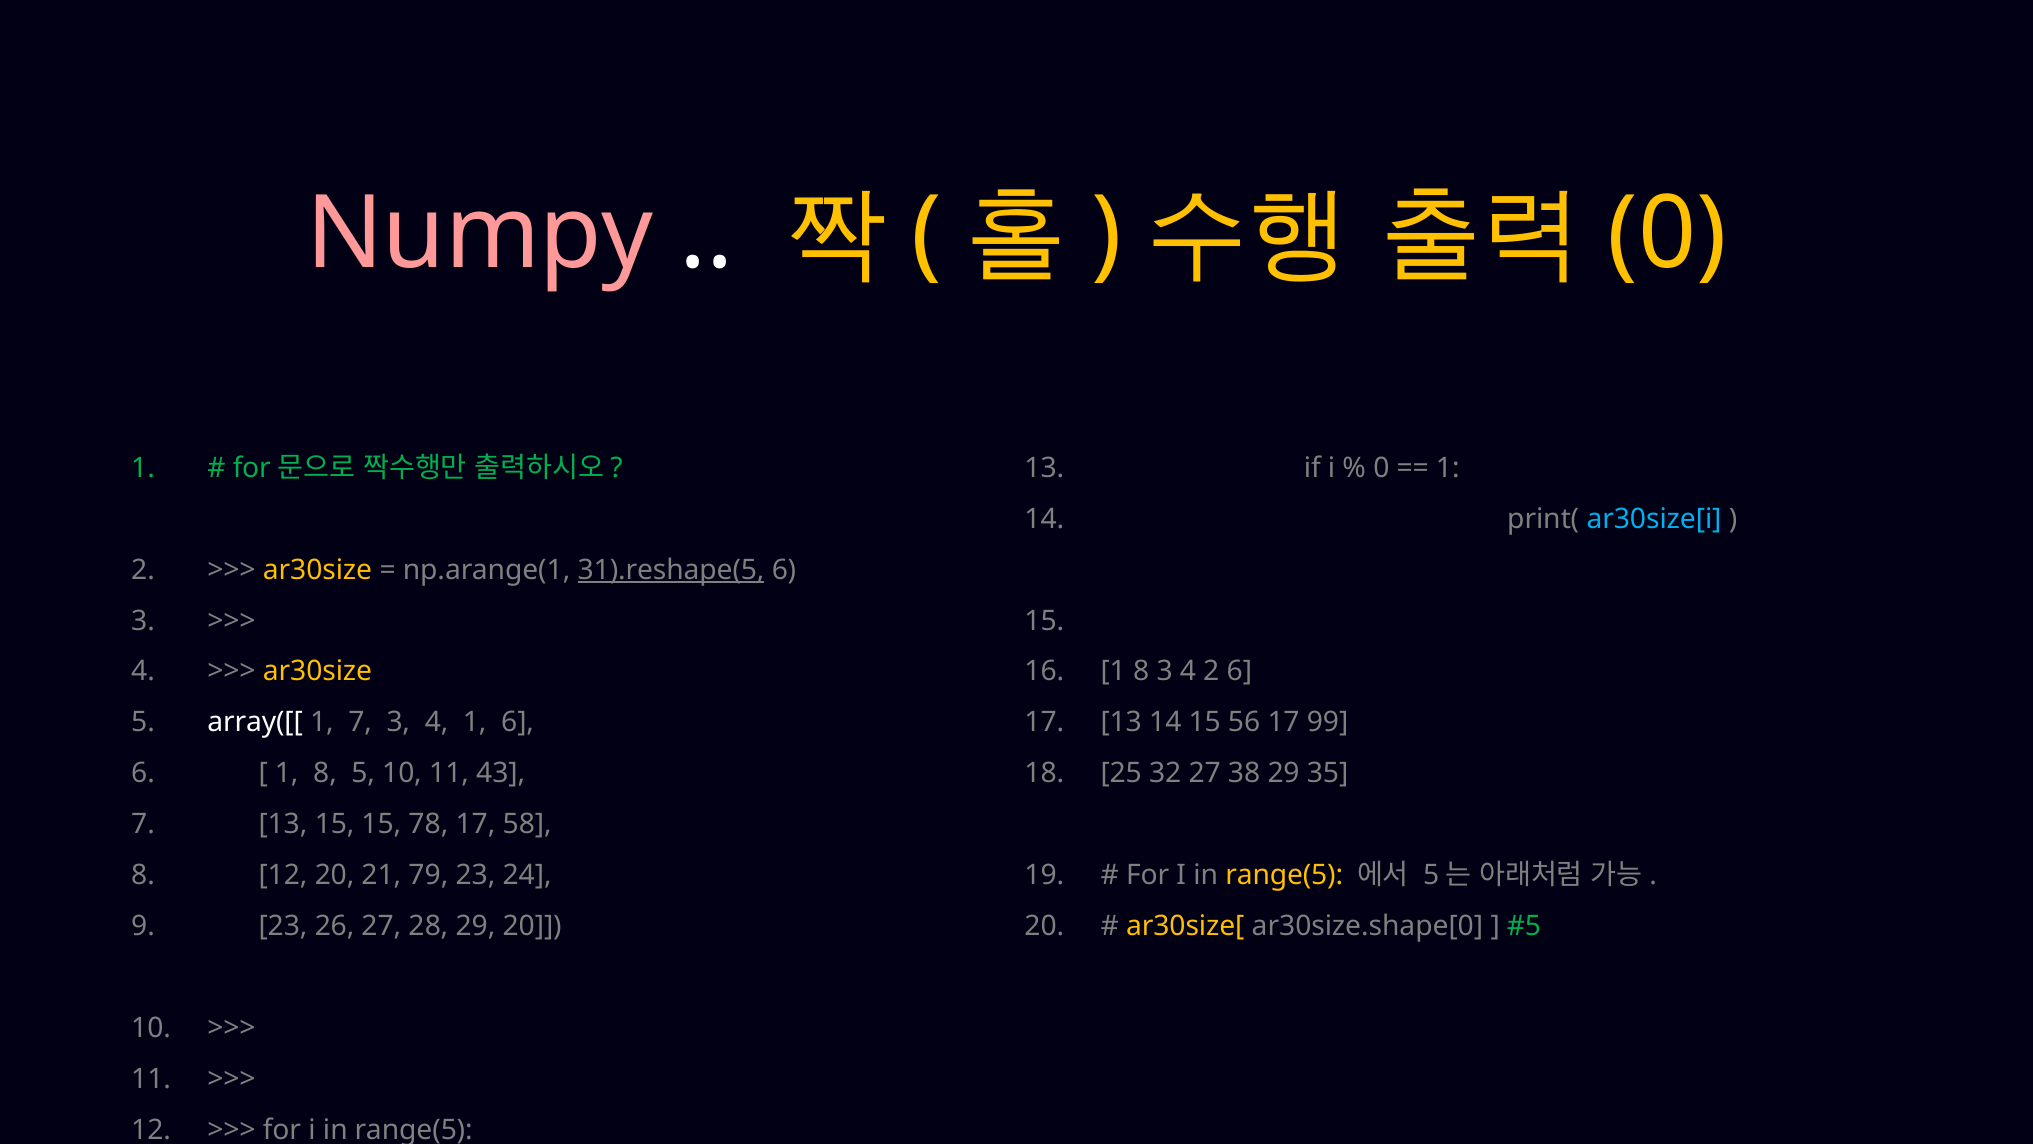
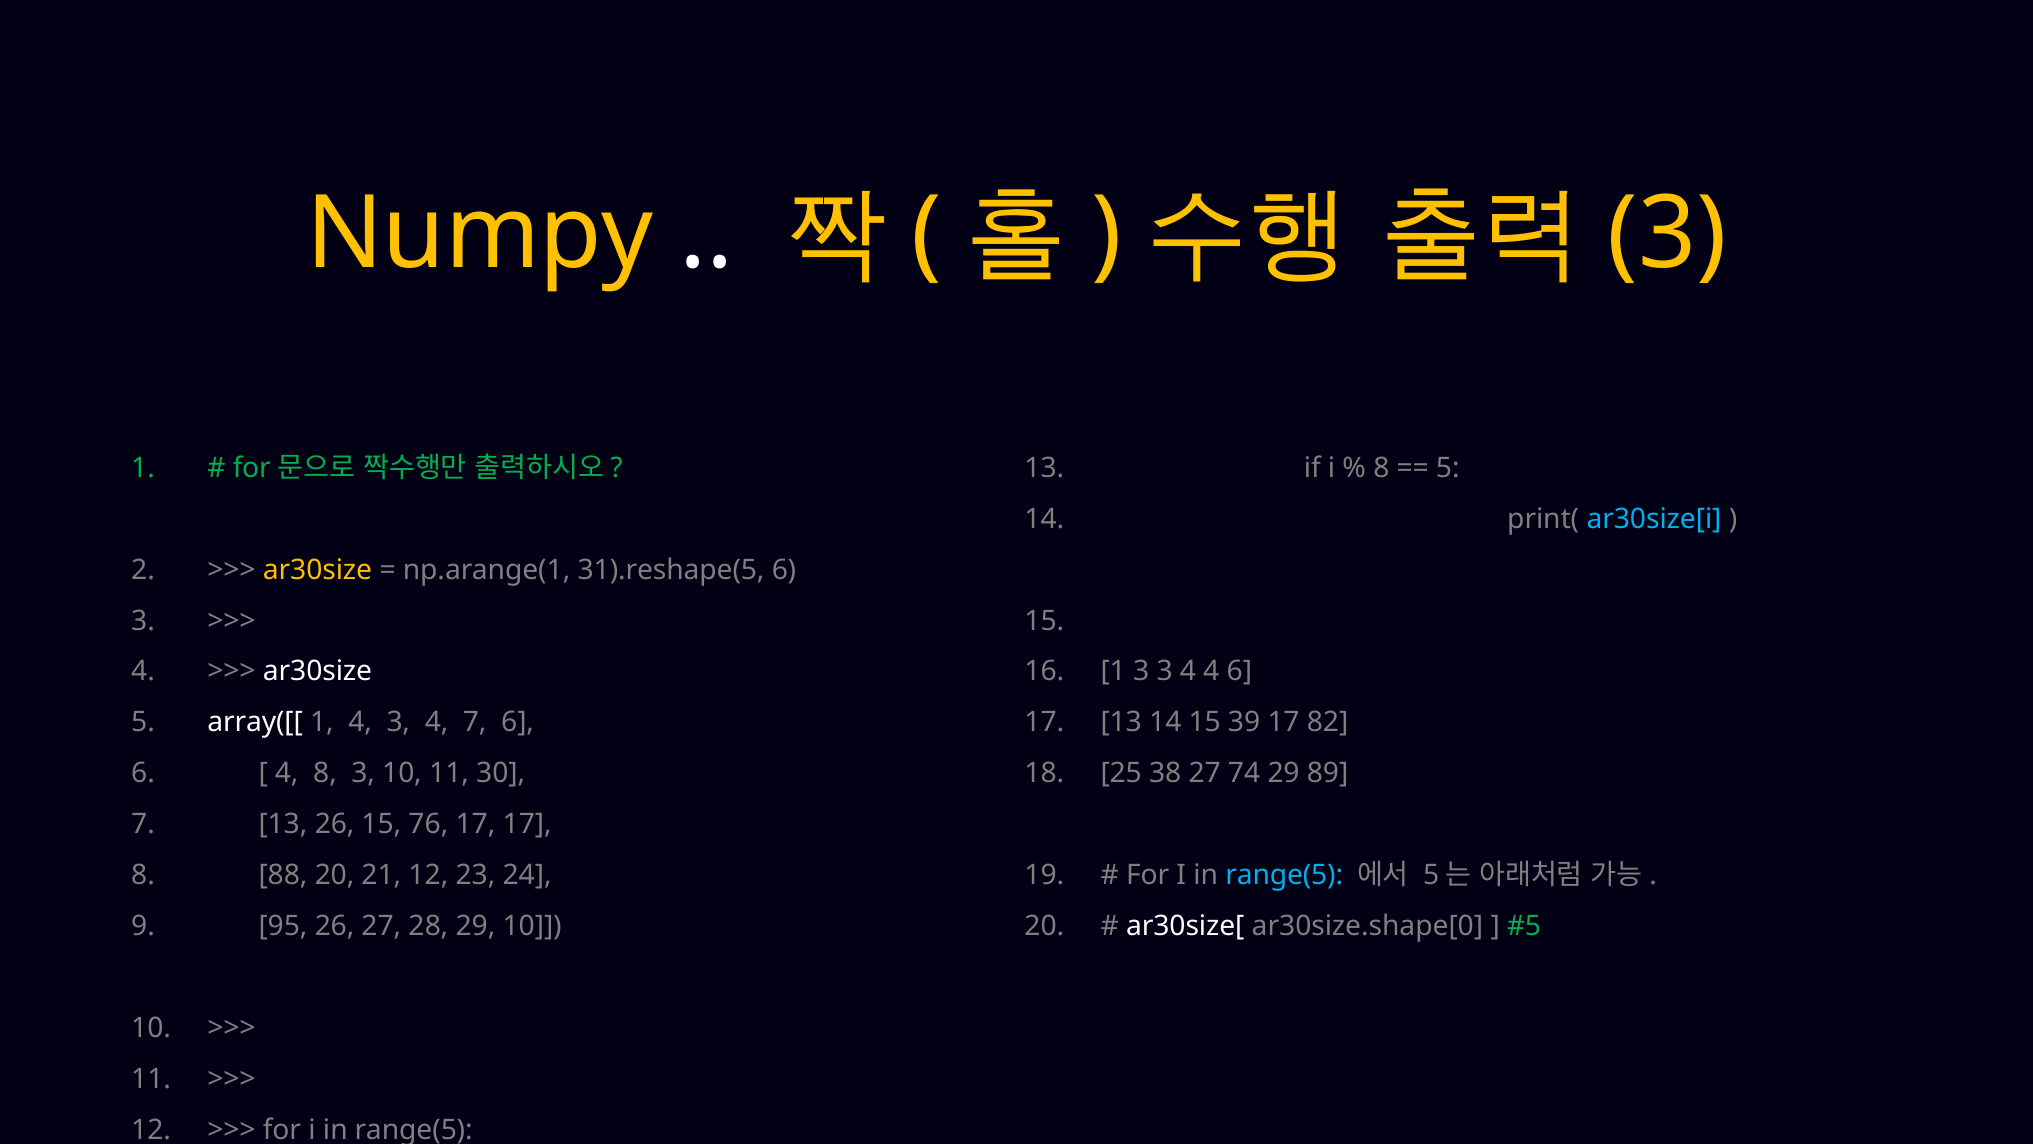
Numpy colour: pink -> yellow (480, 234)
0: 0 -> 3 (1667, 234)
0: 0 -> 8 (1381, 468)
1: 1 -> 5 (1448, 468)
31).reshape(5 underline: present -> none (671, 570)
ar30size colour: yellow -> white (318, 671)
16 1 8: 8 -> 3 (1141, 671)
4 2: 2 -> 4 (1211, 671)
1 7: 7 -> 4 (360, 722)
4 1: 1 -> 7 (475, 722)
56: 56 -> 39 (1244, 722)
99: 99 -> 82 (1328, 722)
1: 1 -> 4 (287, 773)
8 5: 5 -> 3 (363, 773)
43: 43 -> 30 (501, 773)
32: 32 -> 38 (1165, 773)
38: 38 -> 74 (1244, 773)
35: 35 -> 89 (1328, 773)
13 15: 15 -> 26 (335, 824)
78: 78 -> 76 (428, 824)
17 58: 58 -> 17 (527, 824)
8 12: 12 -> 88 (283, 875)
21 79: 79 -> 12 (428, 875)
range(5 colour: yellow -> light blue (1284, 875)
9 23: 23 -> 95 (283, 926)
29 20: 20 -> 10 (532, 926)
ar30size[ colour: yellow -> white (1185, 926)
